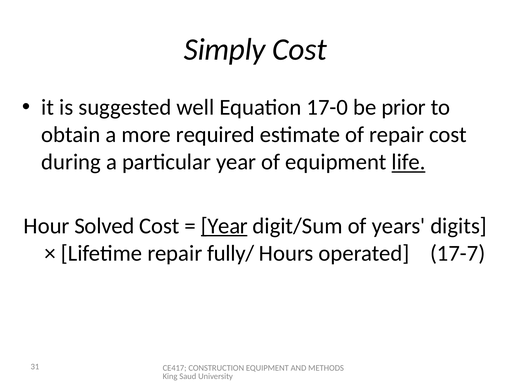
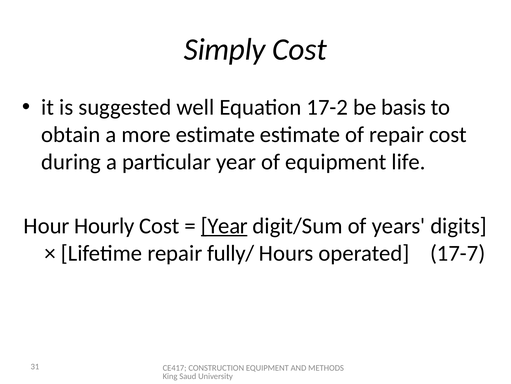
17-0: 17-0 -> 17-2 (327, 107)
prior: prior -> basis (404, 107)
more required: required -> estimate (215, 134)
life underline: present -> none (409, 162)
Solved: Solved -> Hourly (104, 225)
